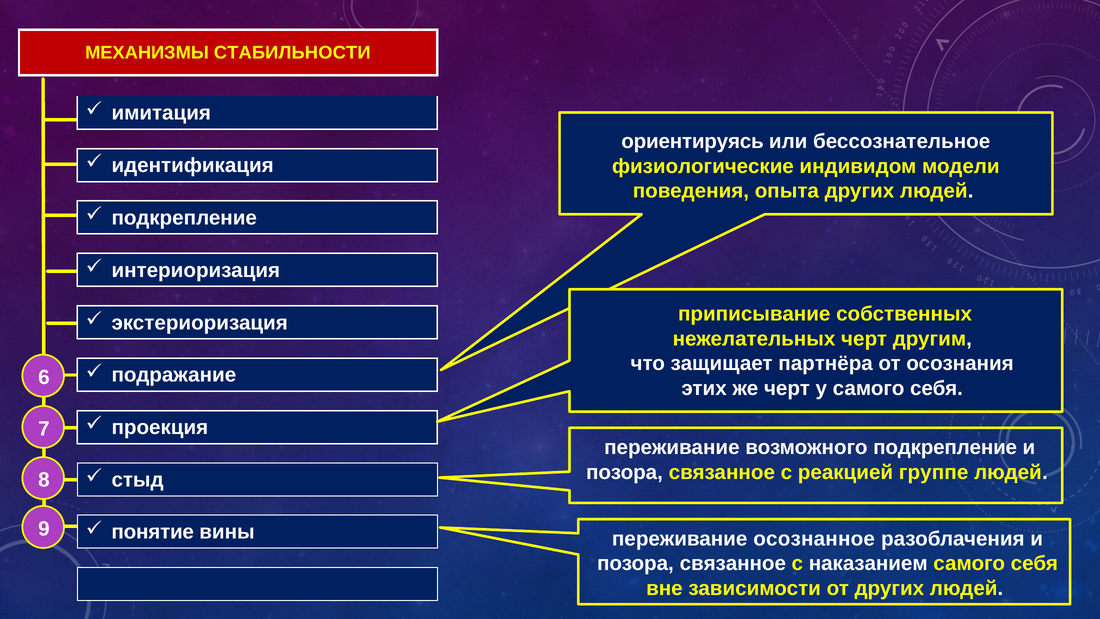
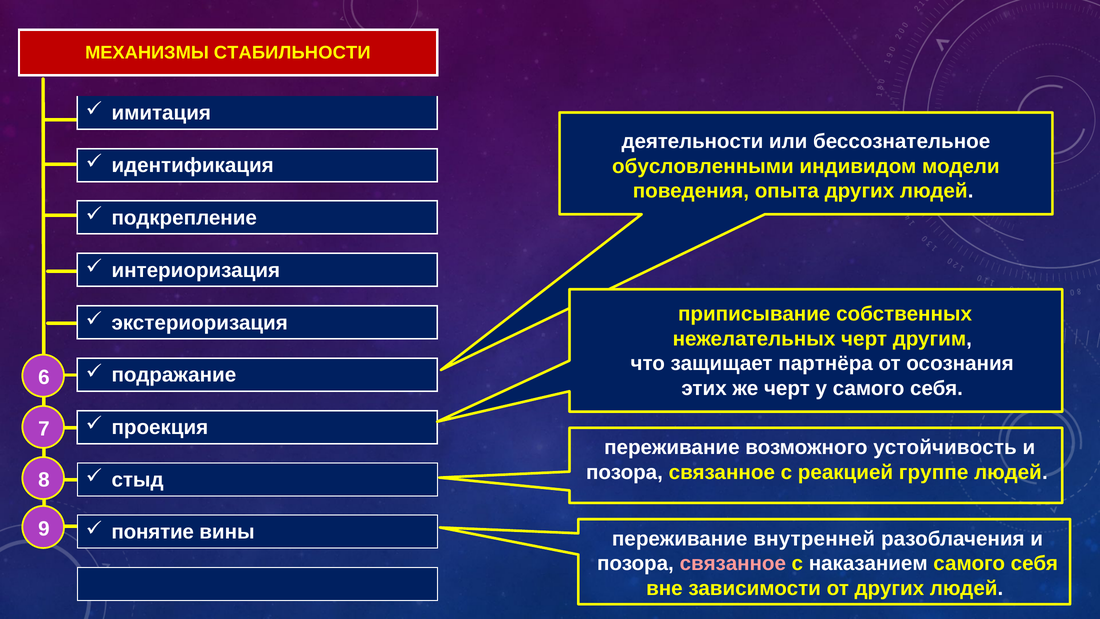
ориентируясь: ориентируясь -> деятельности (692, 142)
физиологические: физиологические -> обусловленными (703, 166)
возможного подкрепление: подкрепление -> устойчивость (945, 447)
осознанное: осознанное -> внутренней (814, 539)
связанное colour: white -> pink (733, 563)
